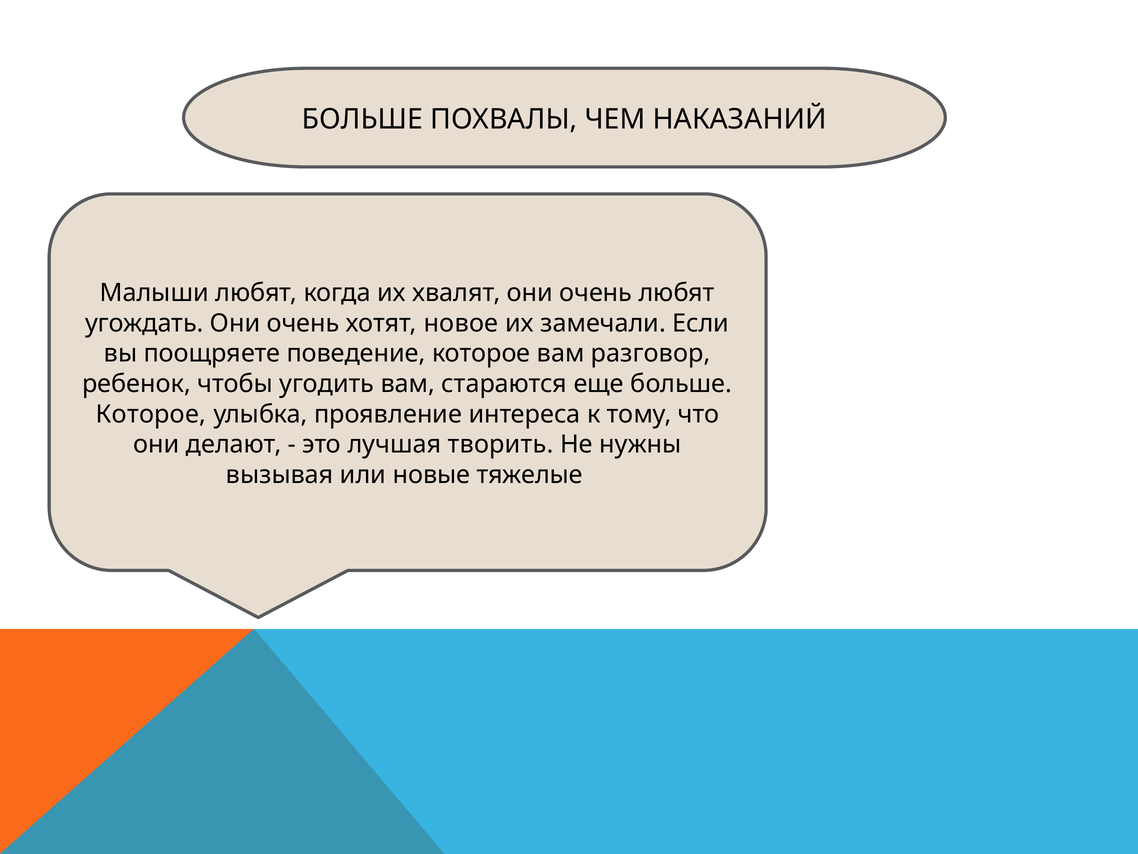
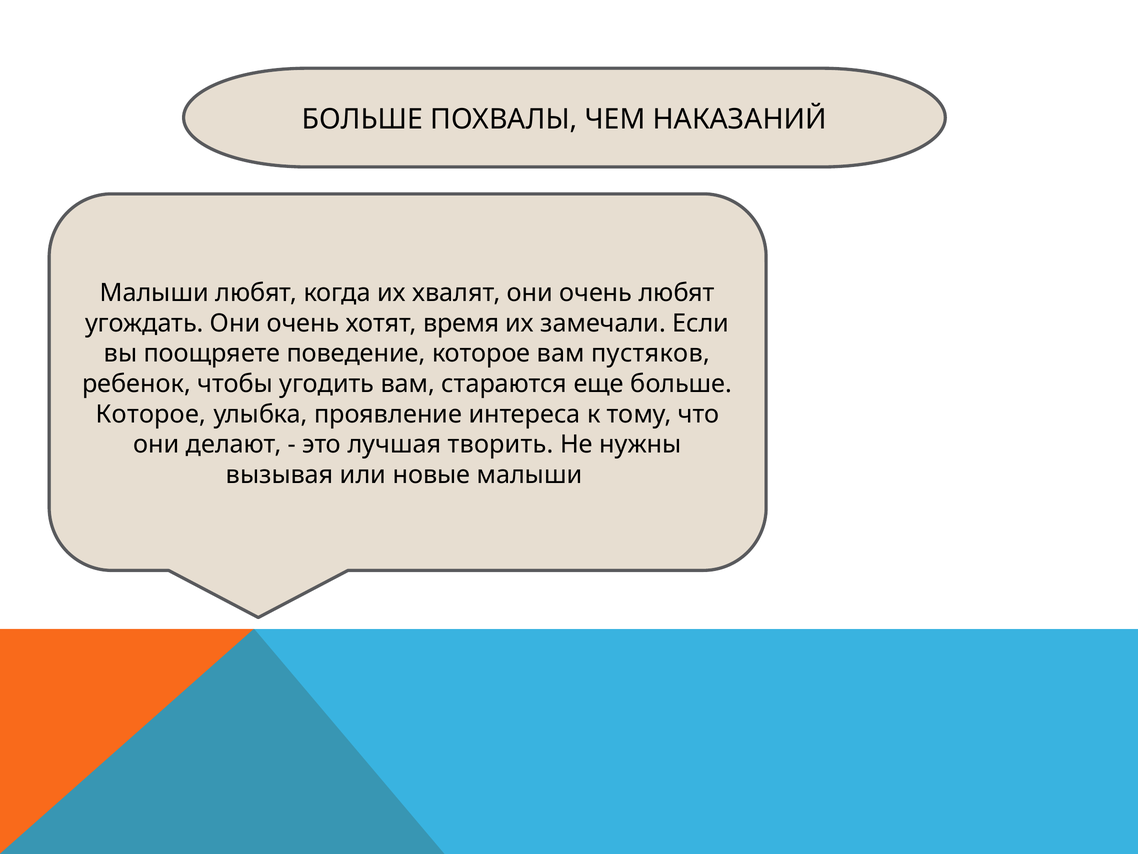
новое: новое -> время (461, 323)
разговор: разговор -> пустяков (651, 353)
новые тяжелые: тяжелые -> малыши (529, 475)
